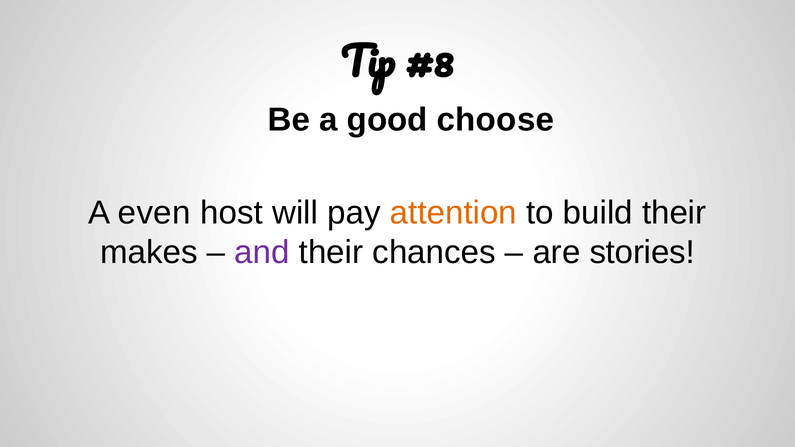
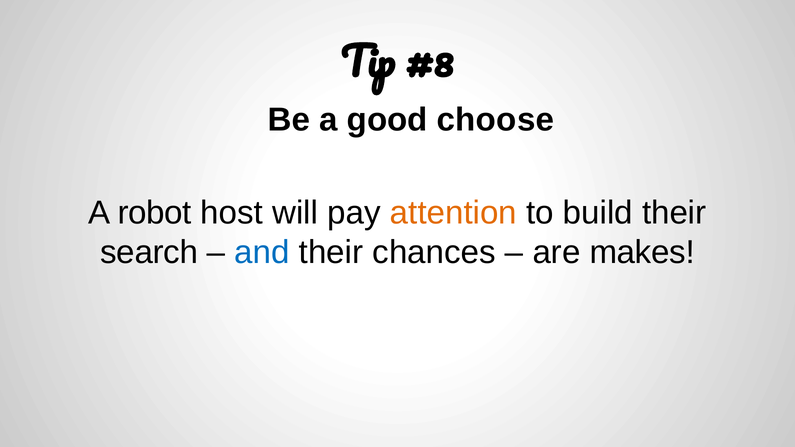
even: even -> robot (155, 213)
makes: makes -> search (149, 253)
and colour: purple -> blue (262, 253)
stories: stories -> makes (642, 253)
